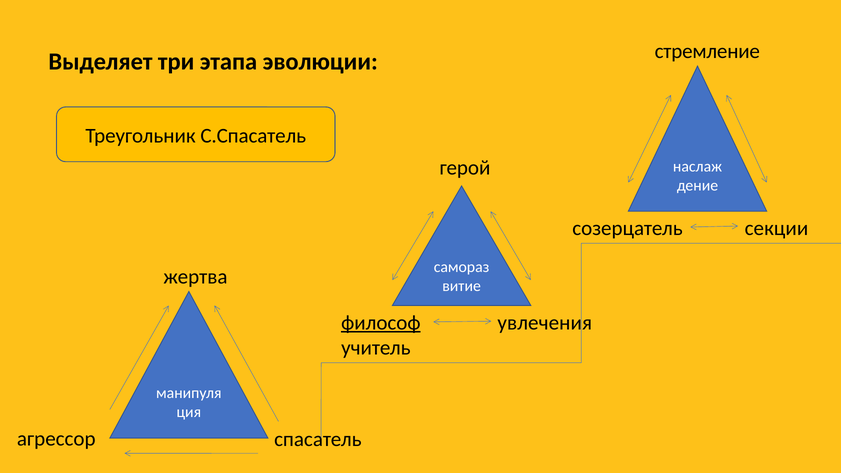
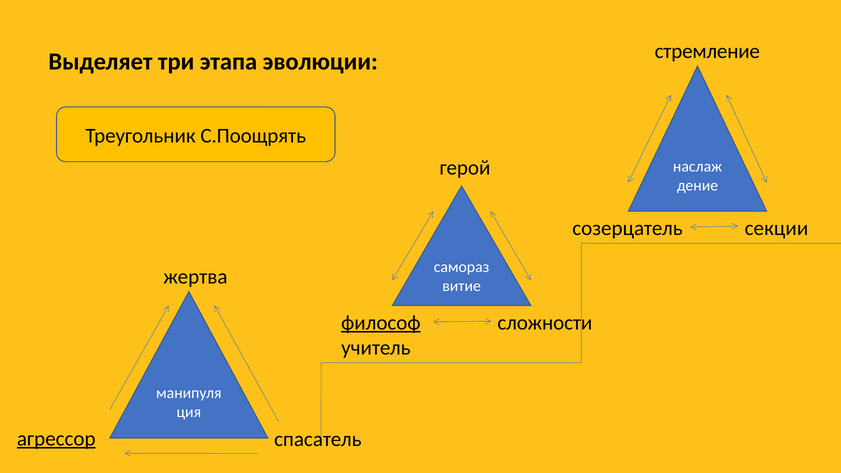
С.Спасатель: С.Спасатель -> С.Поощрять (253, 136)
увлечения: увлечения -> сложности (545, 323)
агрессор underline: none -> present (56, 439)
